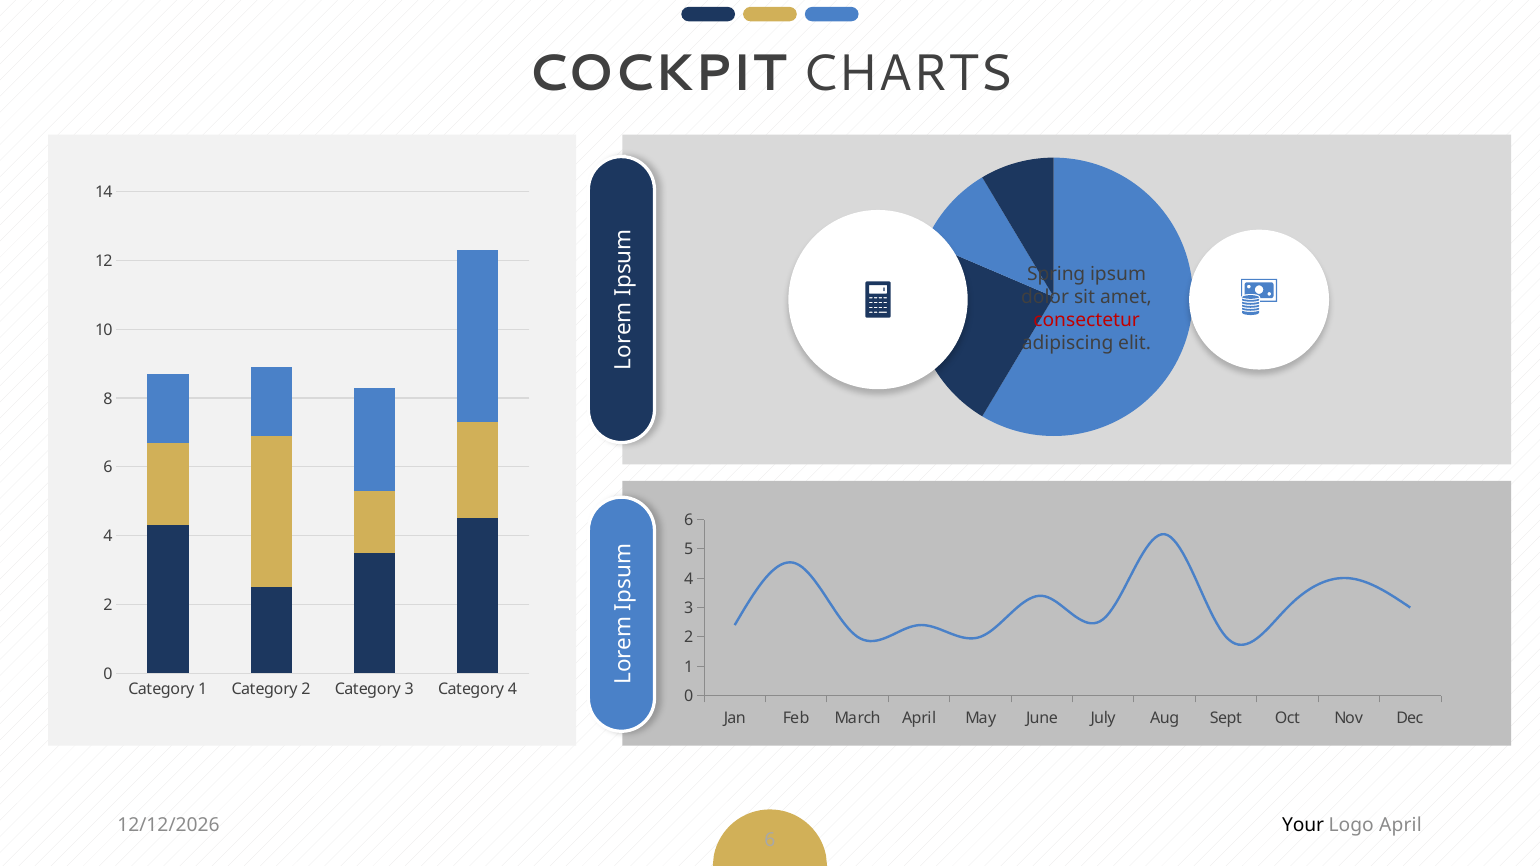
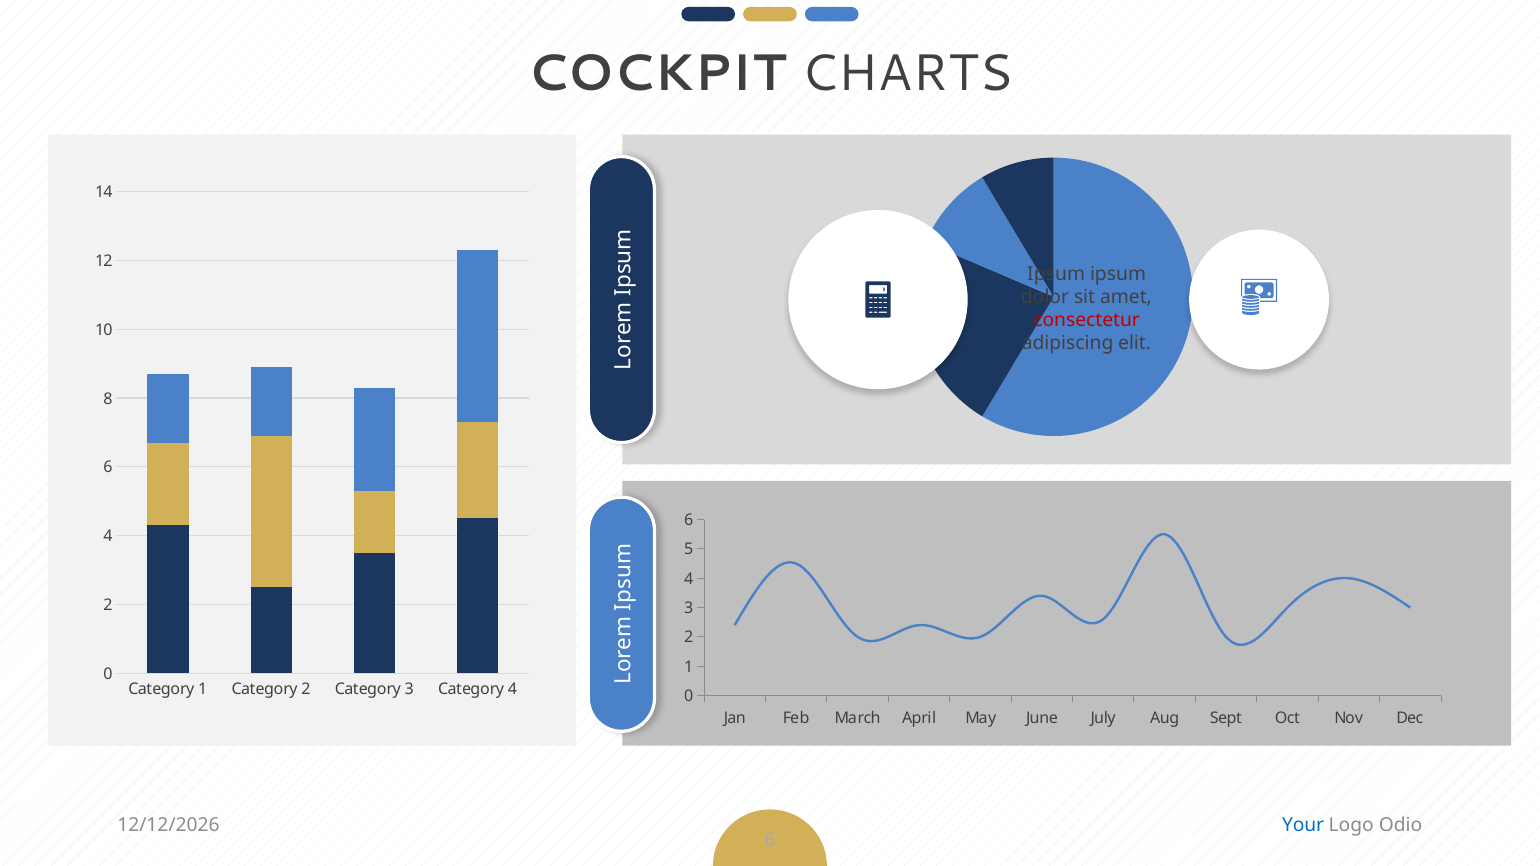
Spring: Spring -> Ipsum (1056, 274)
Your colour: black -> blue (1303, 826)
Logo April: April -> Odio (1401, 826)
